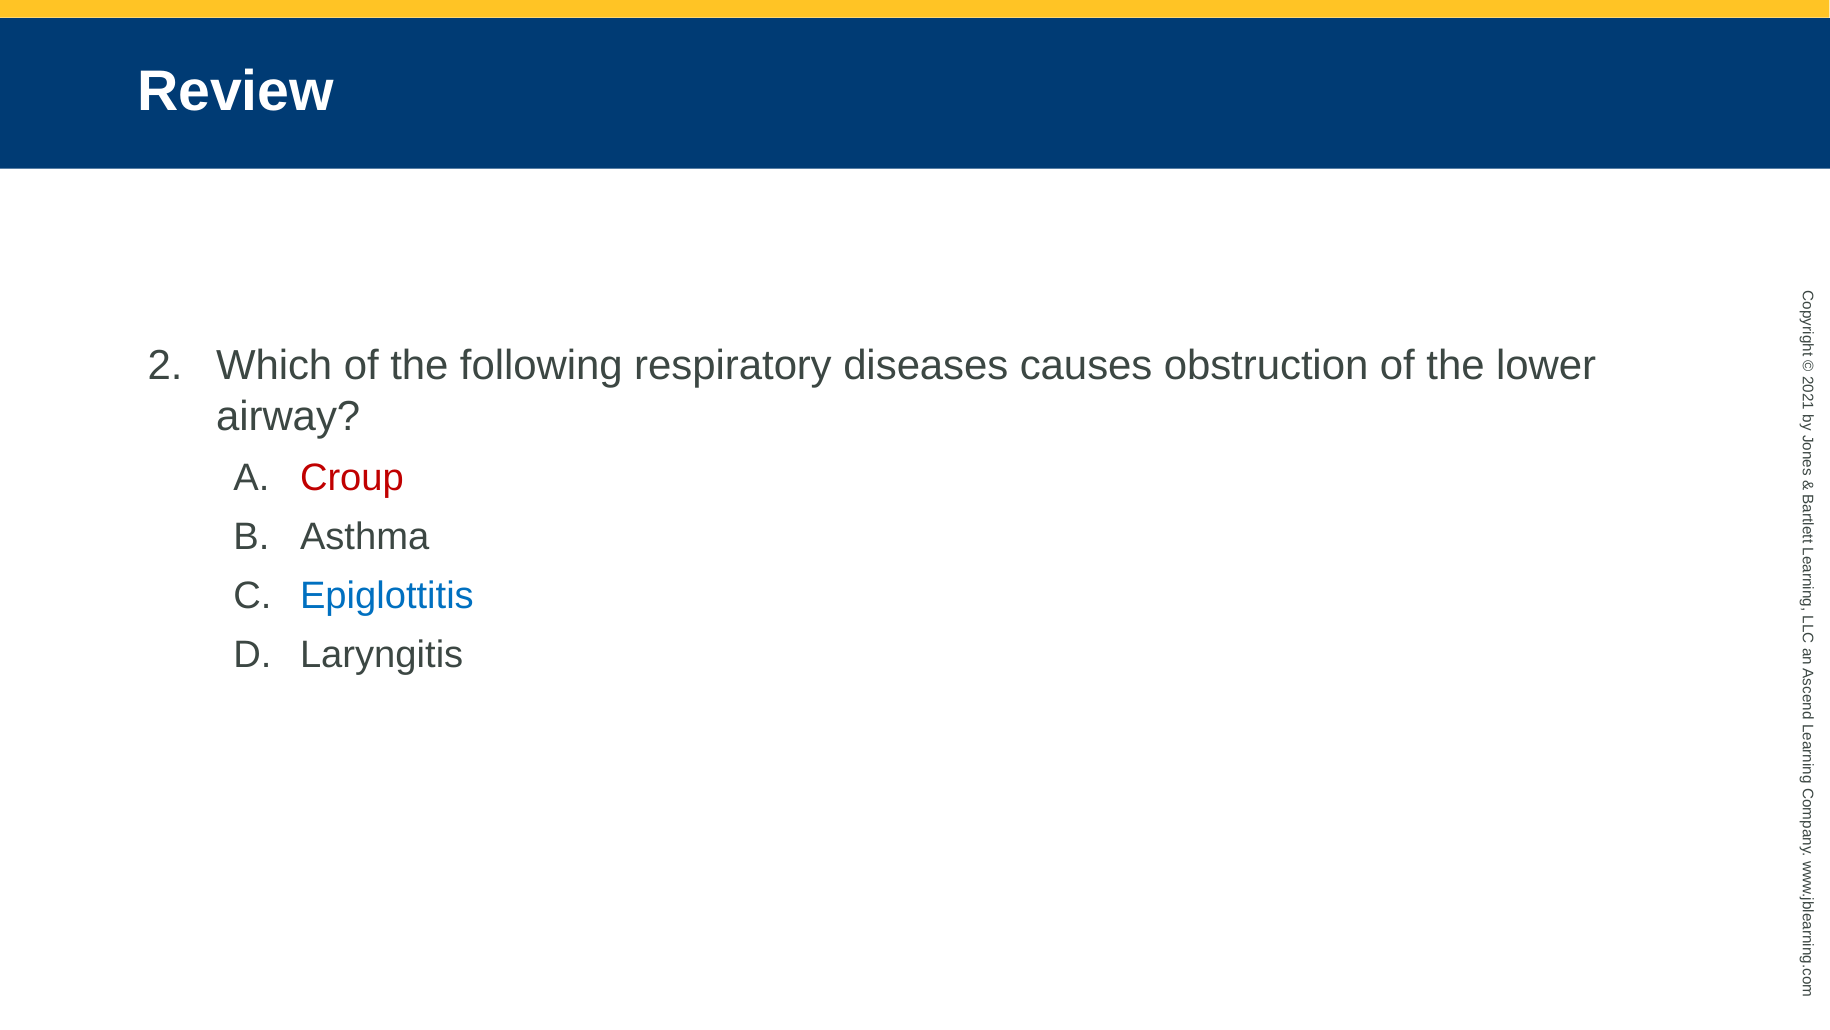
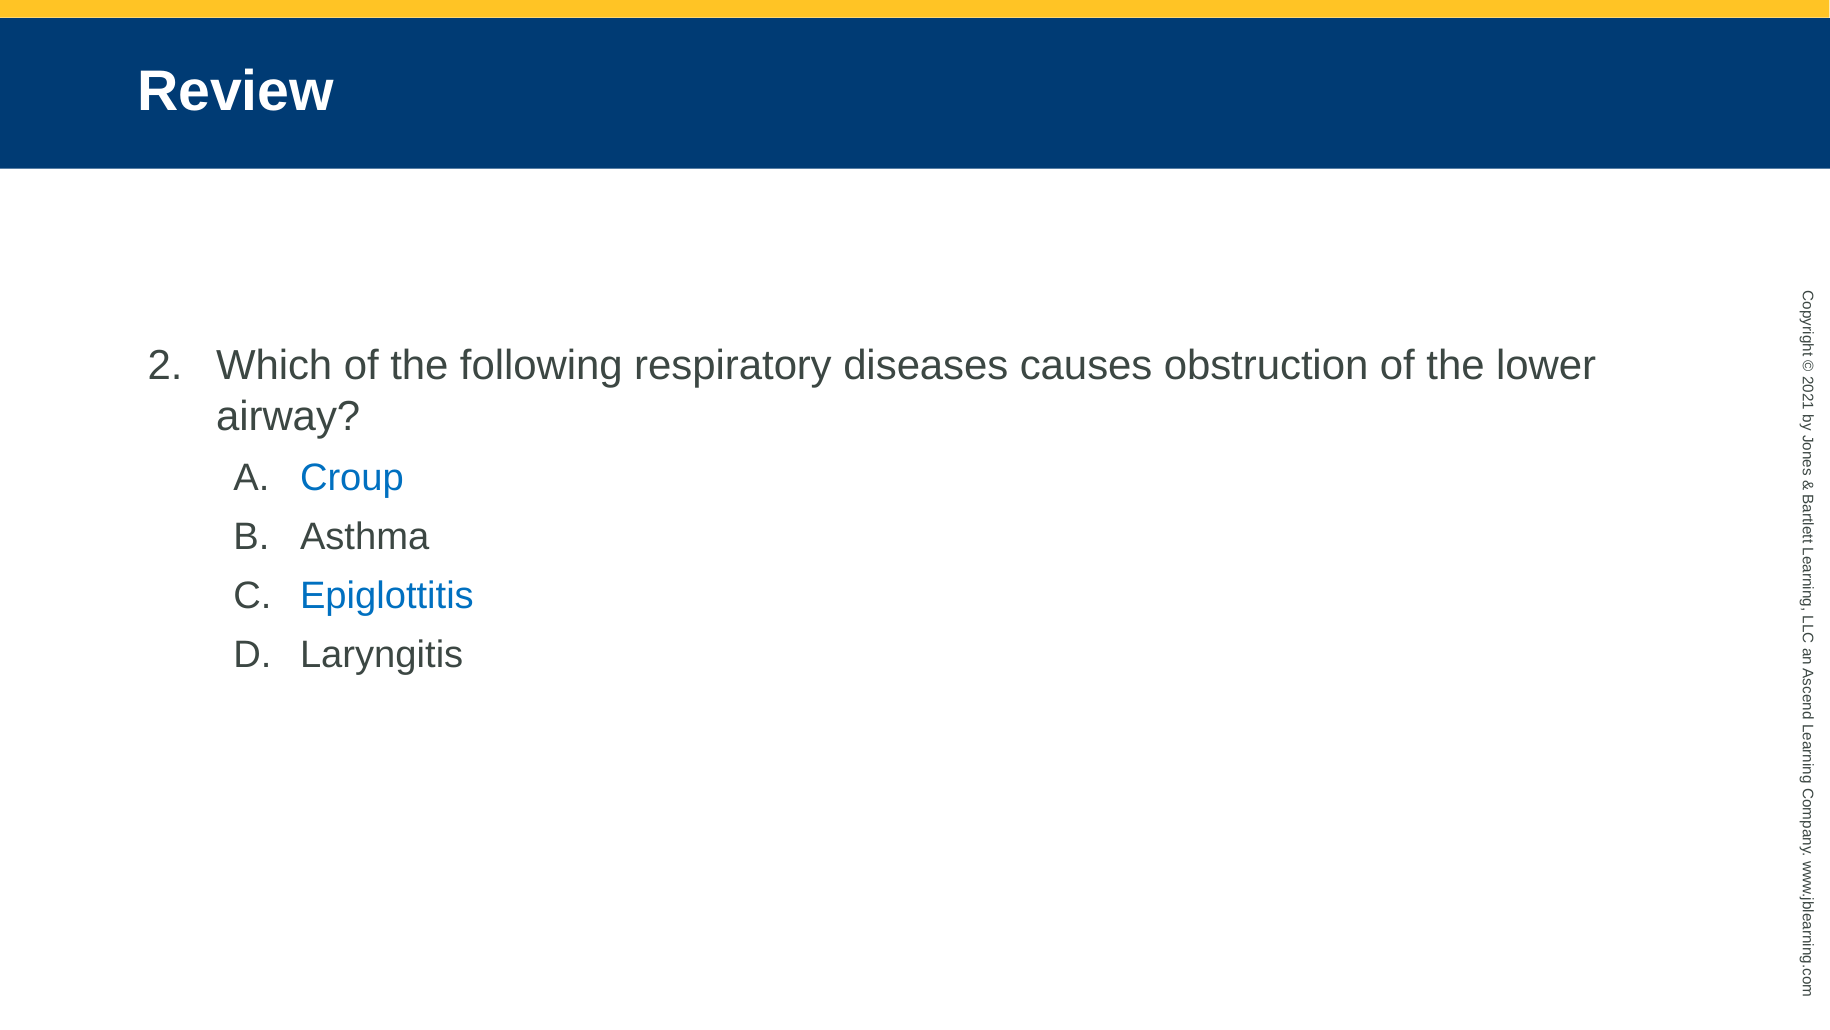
Croup colour: red -> blue (352, 477)
